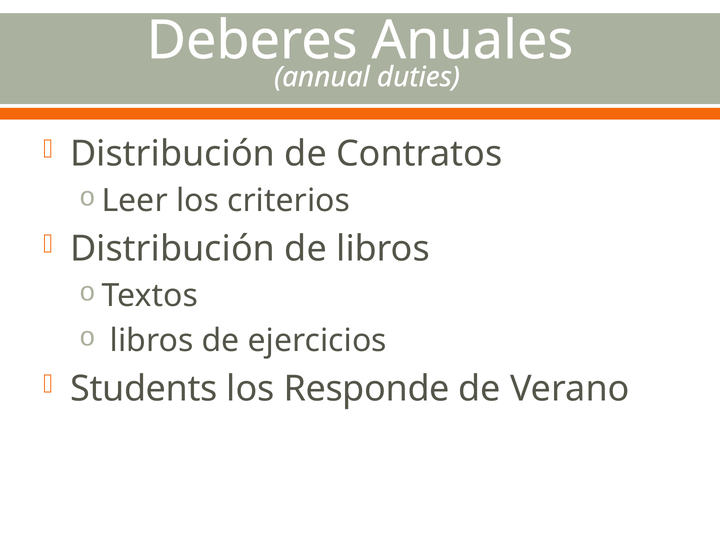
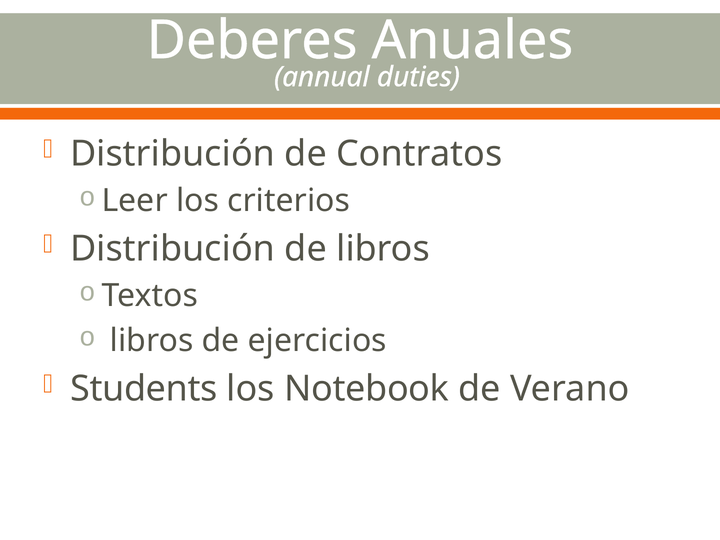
Responde: Responde -> Notebook (367, 389)
